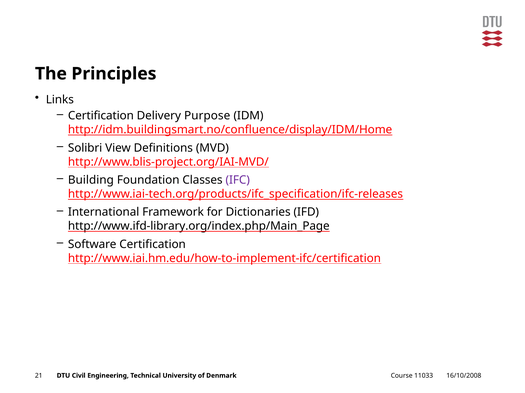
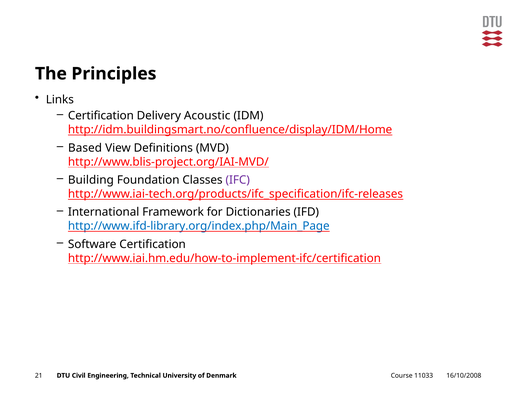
Purpose: Purpose -> Acoustic (207, 116)
Solibri: Solibri -> Based (85, 148)
http://www.ifd-library.org/index.php/Main_Page colour: black -> blue (199, 226)
